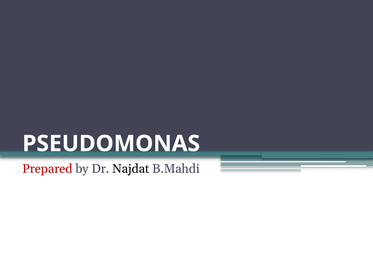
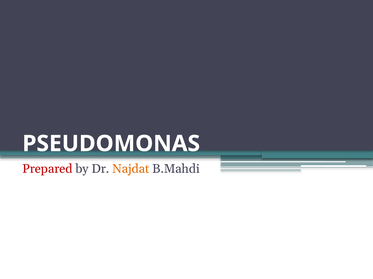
Najdat colour: black -> orange (131, 169)
